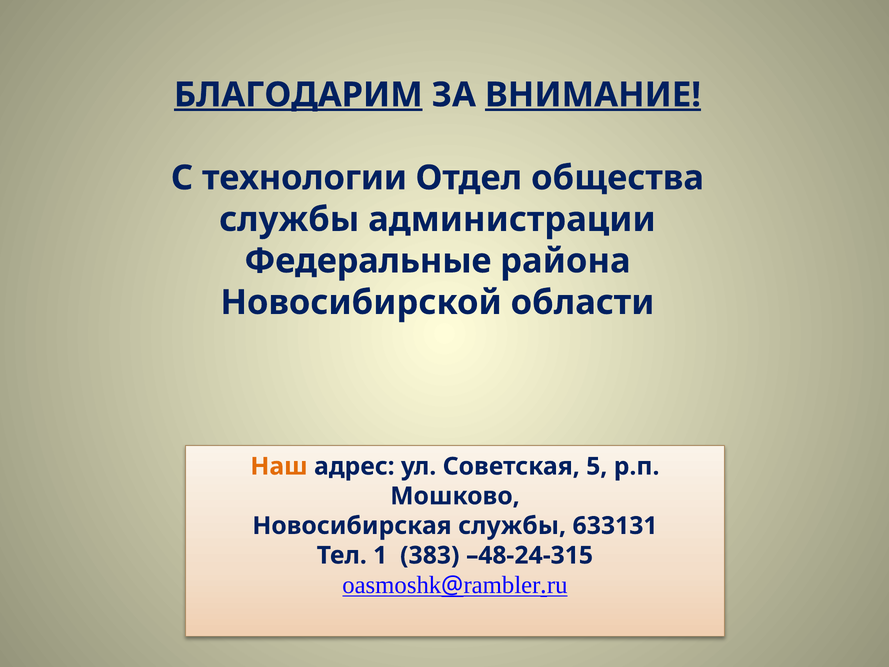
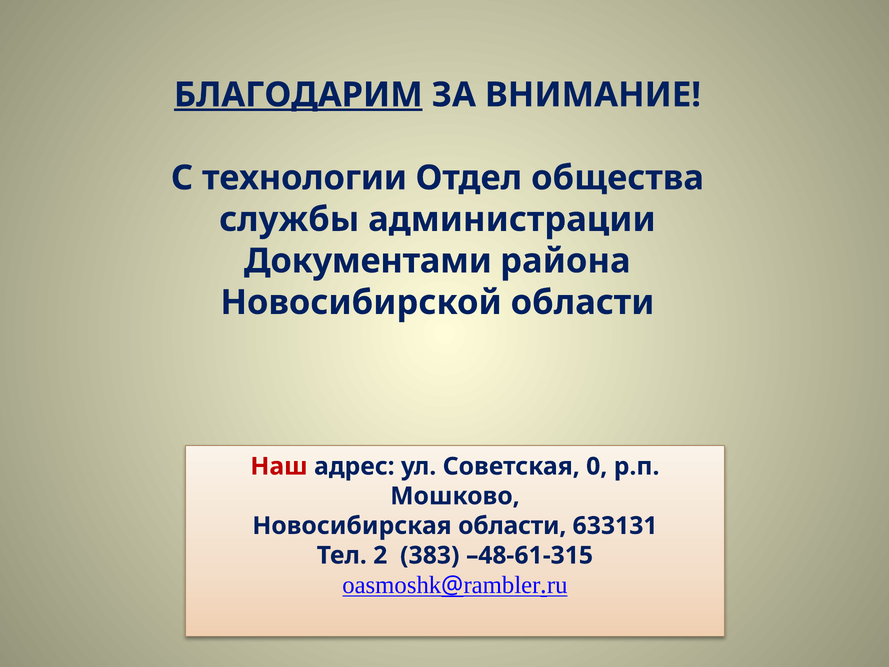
ВНИМАНИЕ underline: present -> none (593, 95)
Федеральные: Федеральные -> Документами (368, 261)
Наш colour: orange -> red (279, 466)
5: 5 -> 0 (597, 466)
Новосибирская службы: службы -> области (512, 526)
1: 1 -> 2 (380, 555)
–48-24-315: –48-24-315 -> –48-61-315 (529, 555)
